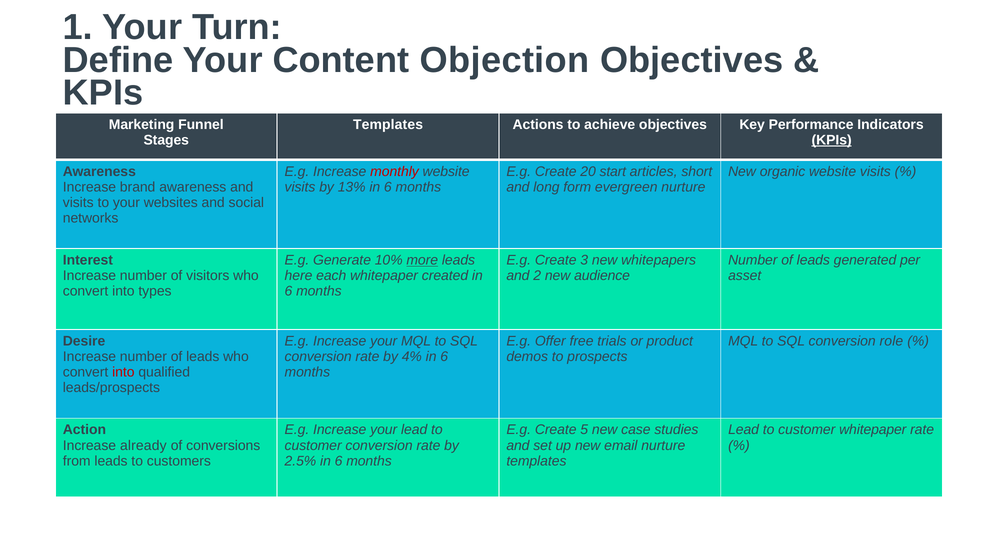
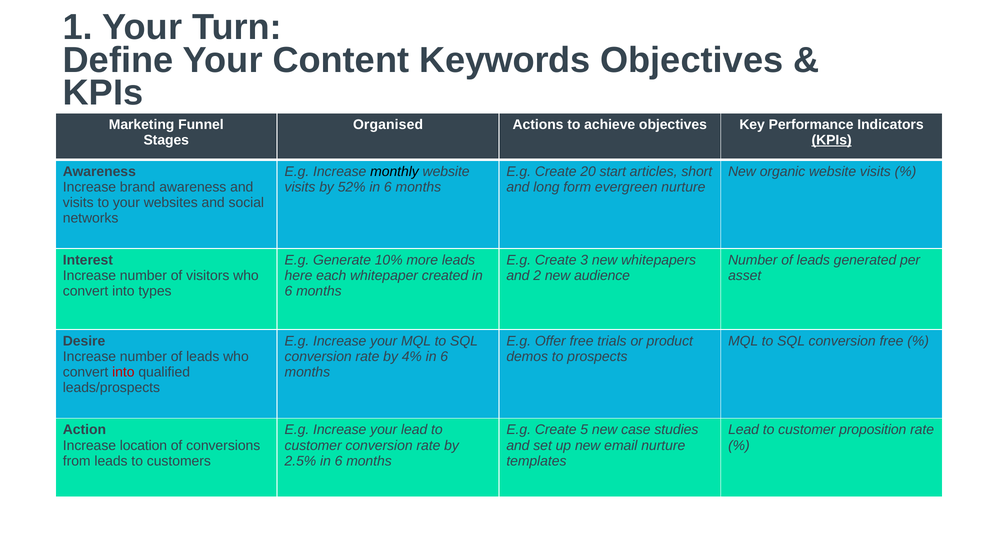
Objection: Objection -> Keywords (505, 60)
Templates: Templates -> Organised (388, 125)
monthly colour: red -> black (395, 171)
13%: 13% -> 52% (352, 187)
more underline: present -> none (422, 260)
conversion role: role -> free (891, 341)
customer whitepaper: whitepaper -> proposition (873, 430)
already: already -> location (143, 445)
